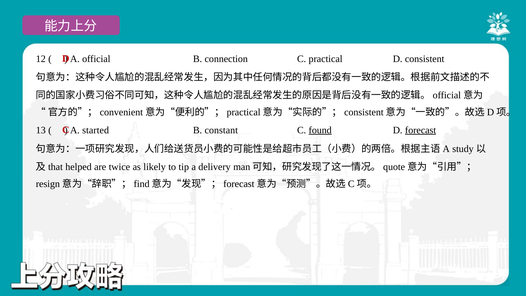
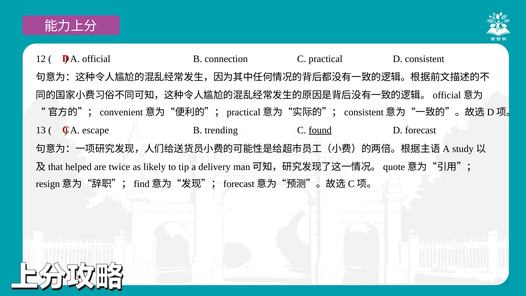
started: started -> escape (96, 130)
constant: constant -> trending (221, 130)
forecast underline: present -> none (421, 130)
